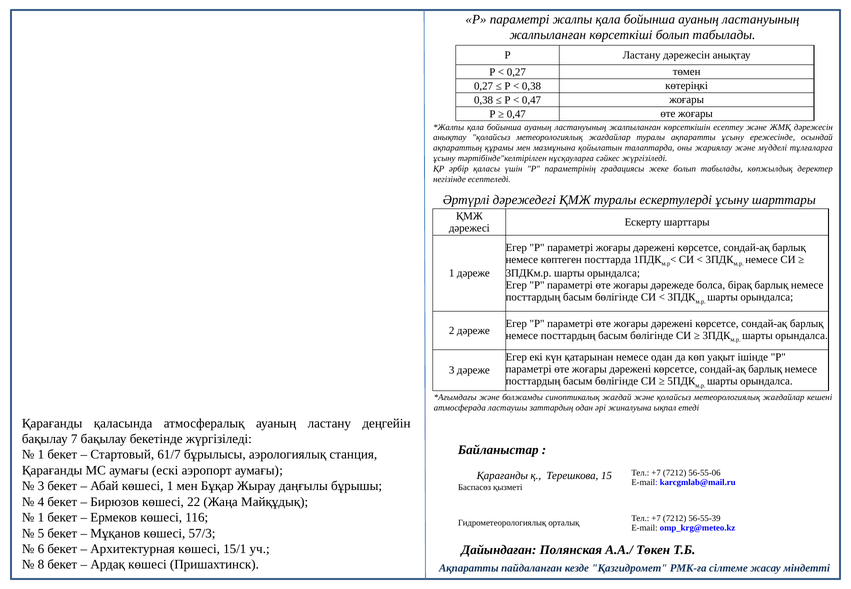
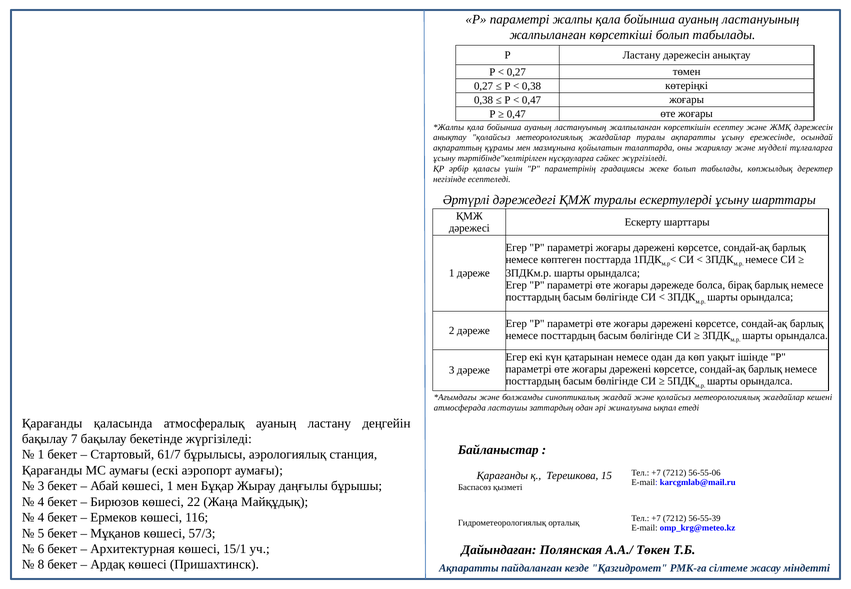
1: 1 -> 4 (41, 518)
